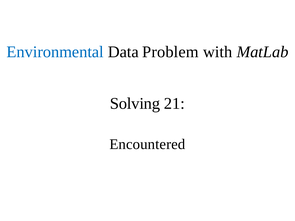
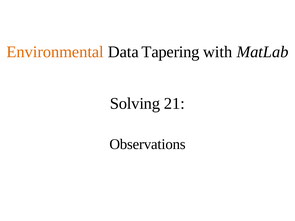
Environmental colour: blue -> orange (55, 52)
Problem: Problem -> Tapering (171, 52)
Encountered: Encountered -> Observations (148, 144)
